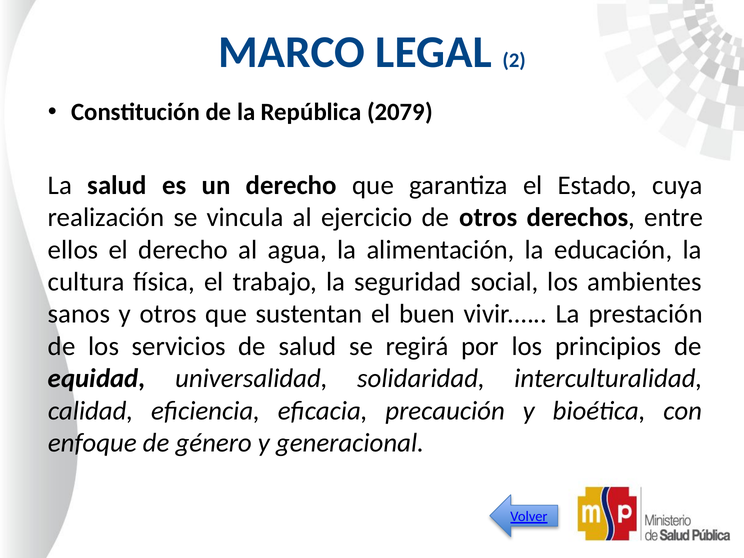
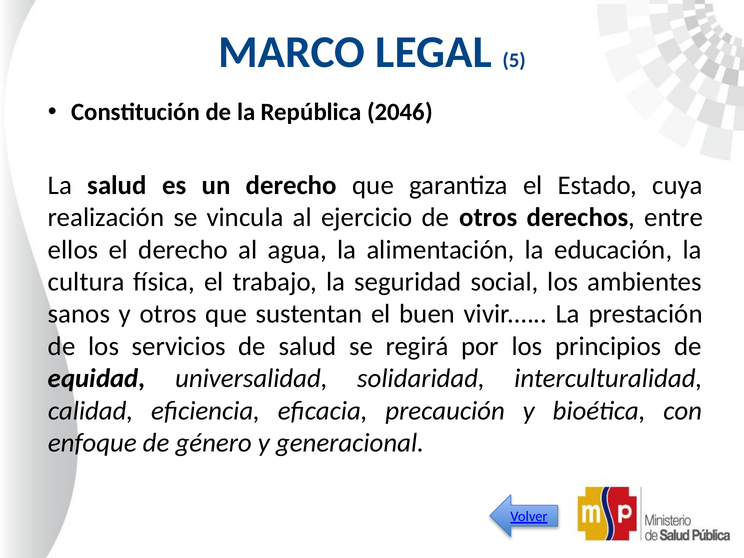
2: 2 -> 5 (514, 60)
2079: 2079 -> 2046 (400, 112)
